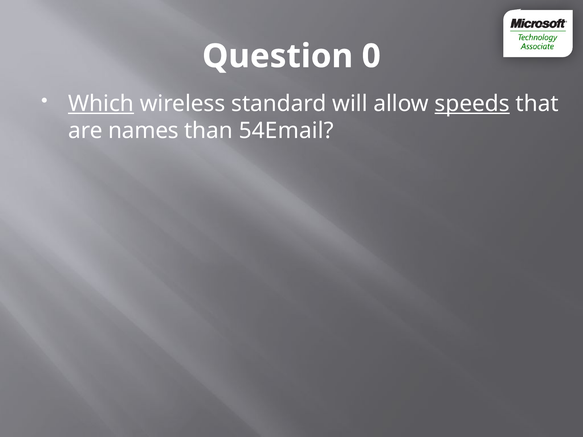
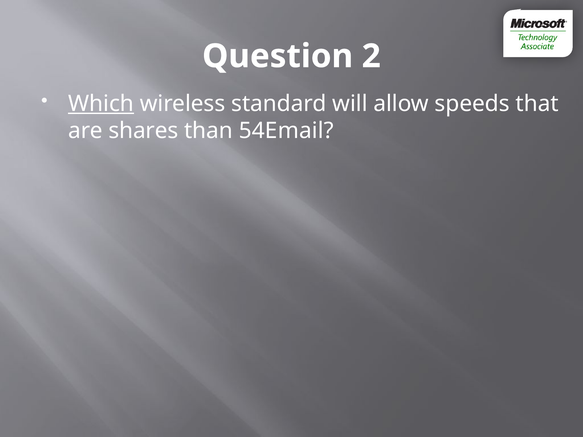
0: 0 -> 2 (371, 56)
speeds underline: present -> none (472, 104)
names: names -> shares (143, 131)
